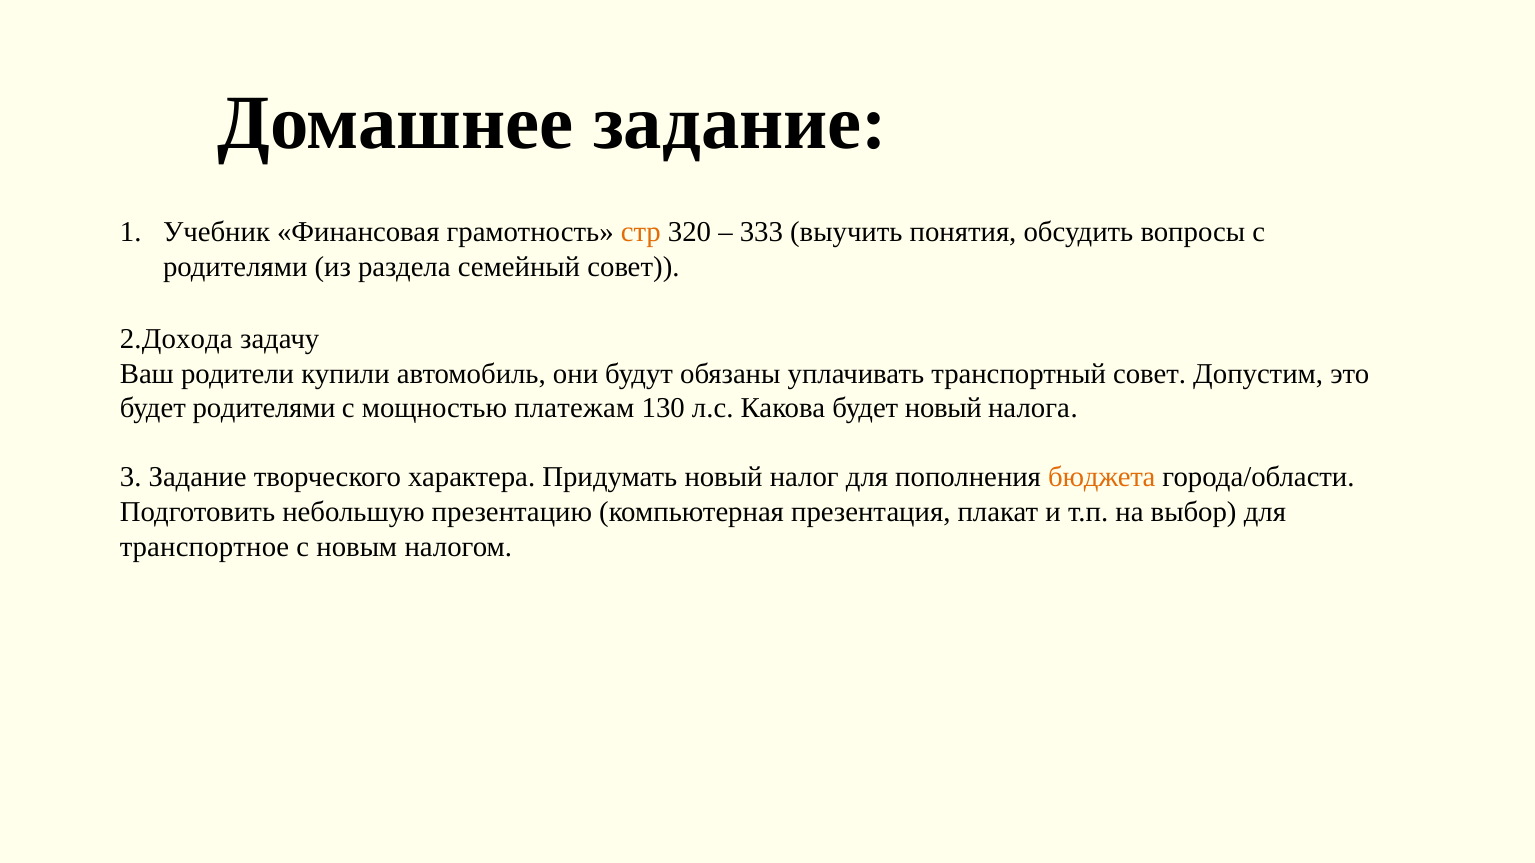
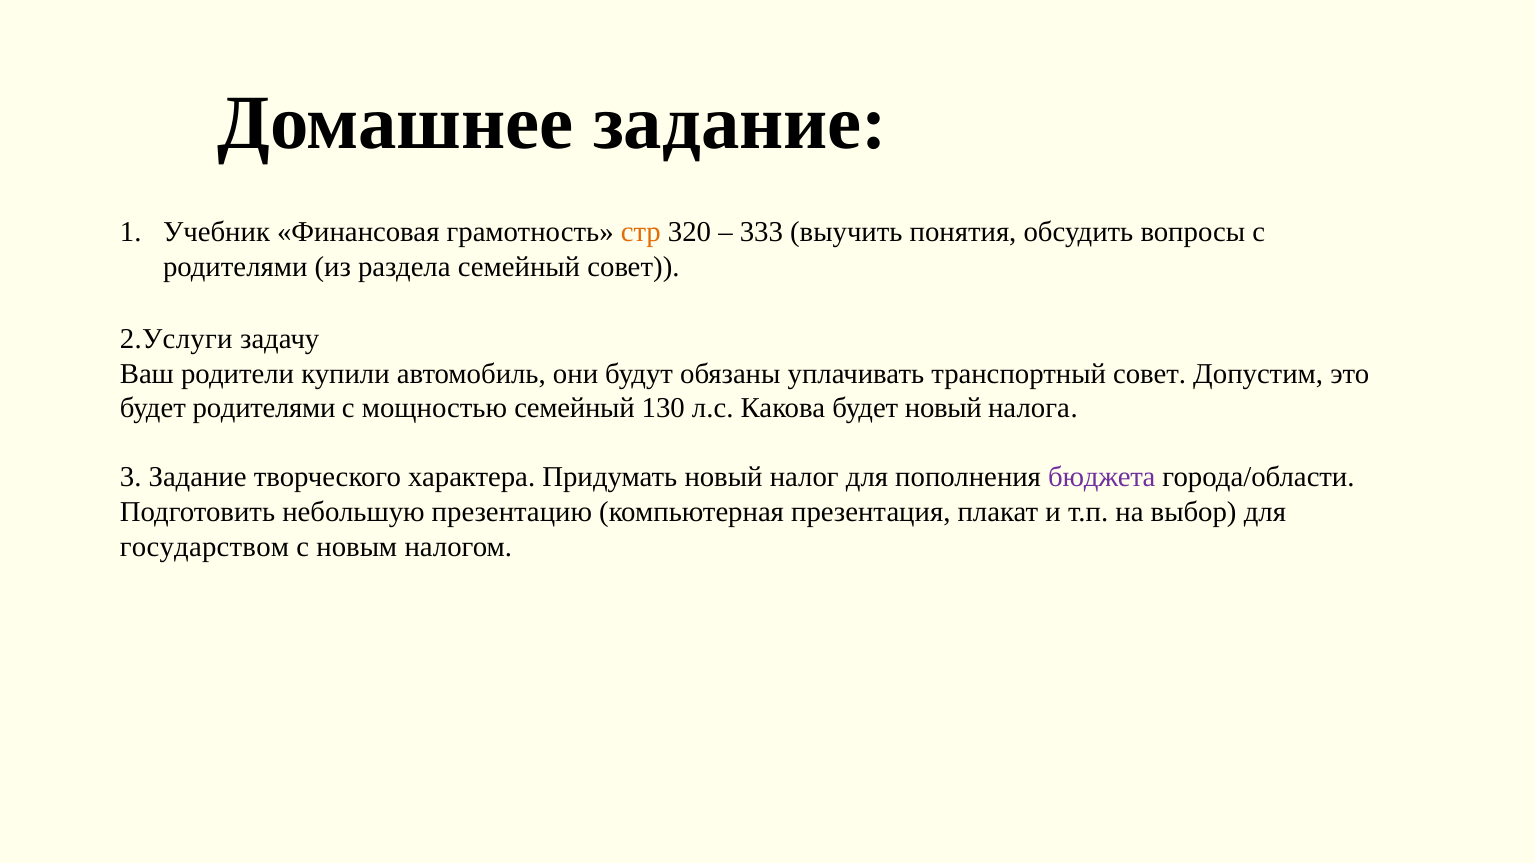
2.Дохода: 2.Дохода -> 2.Услуги (176, 340)
мощностью платежам: платежам -> семейный (574, 409)
бюджета colour: orange -> purple (1102, 478)
транспортное: транспортное -> государством (204, 547)
